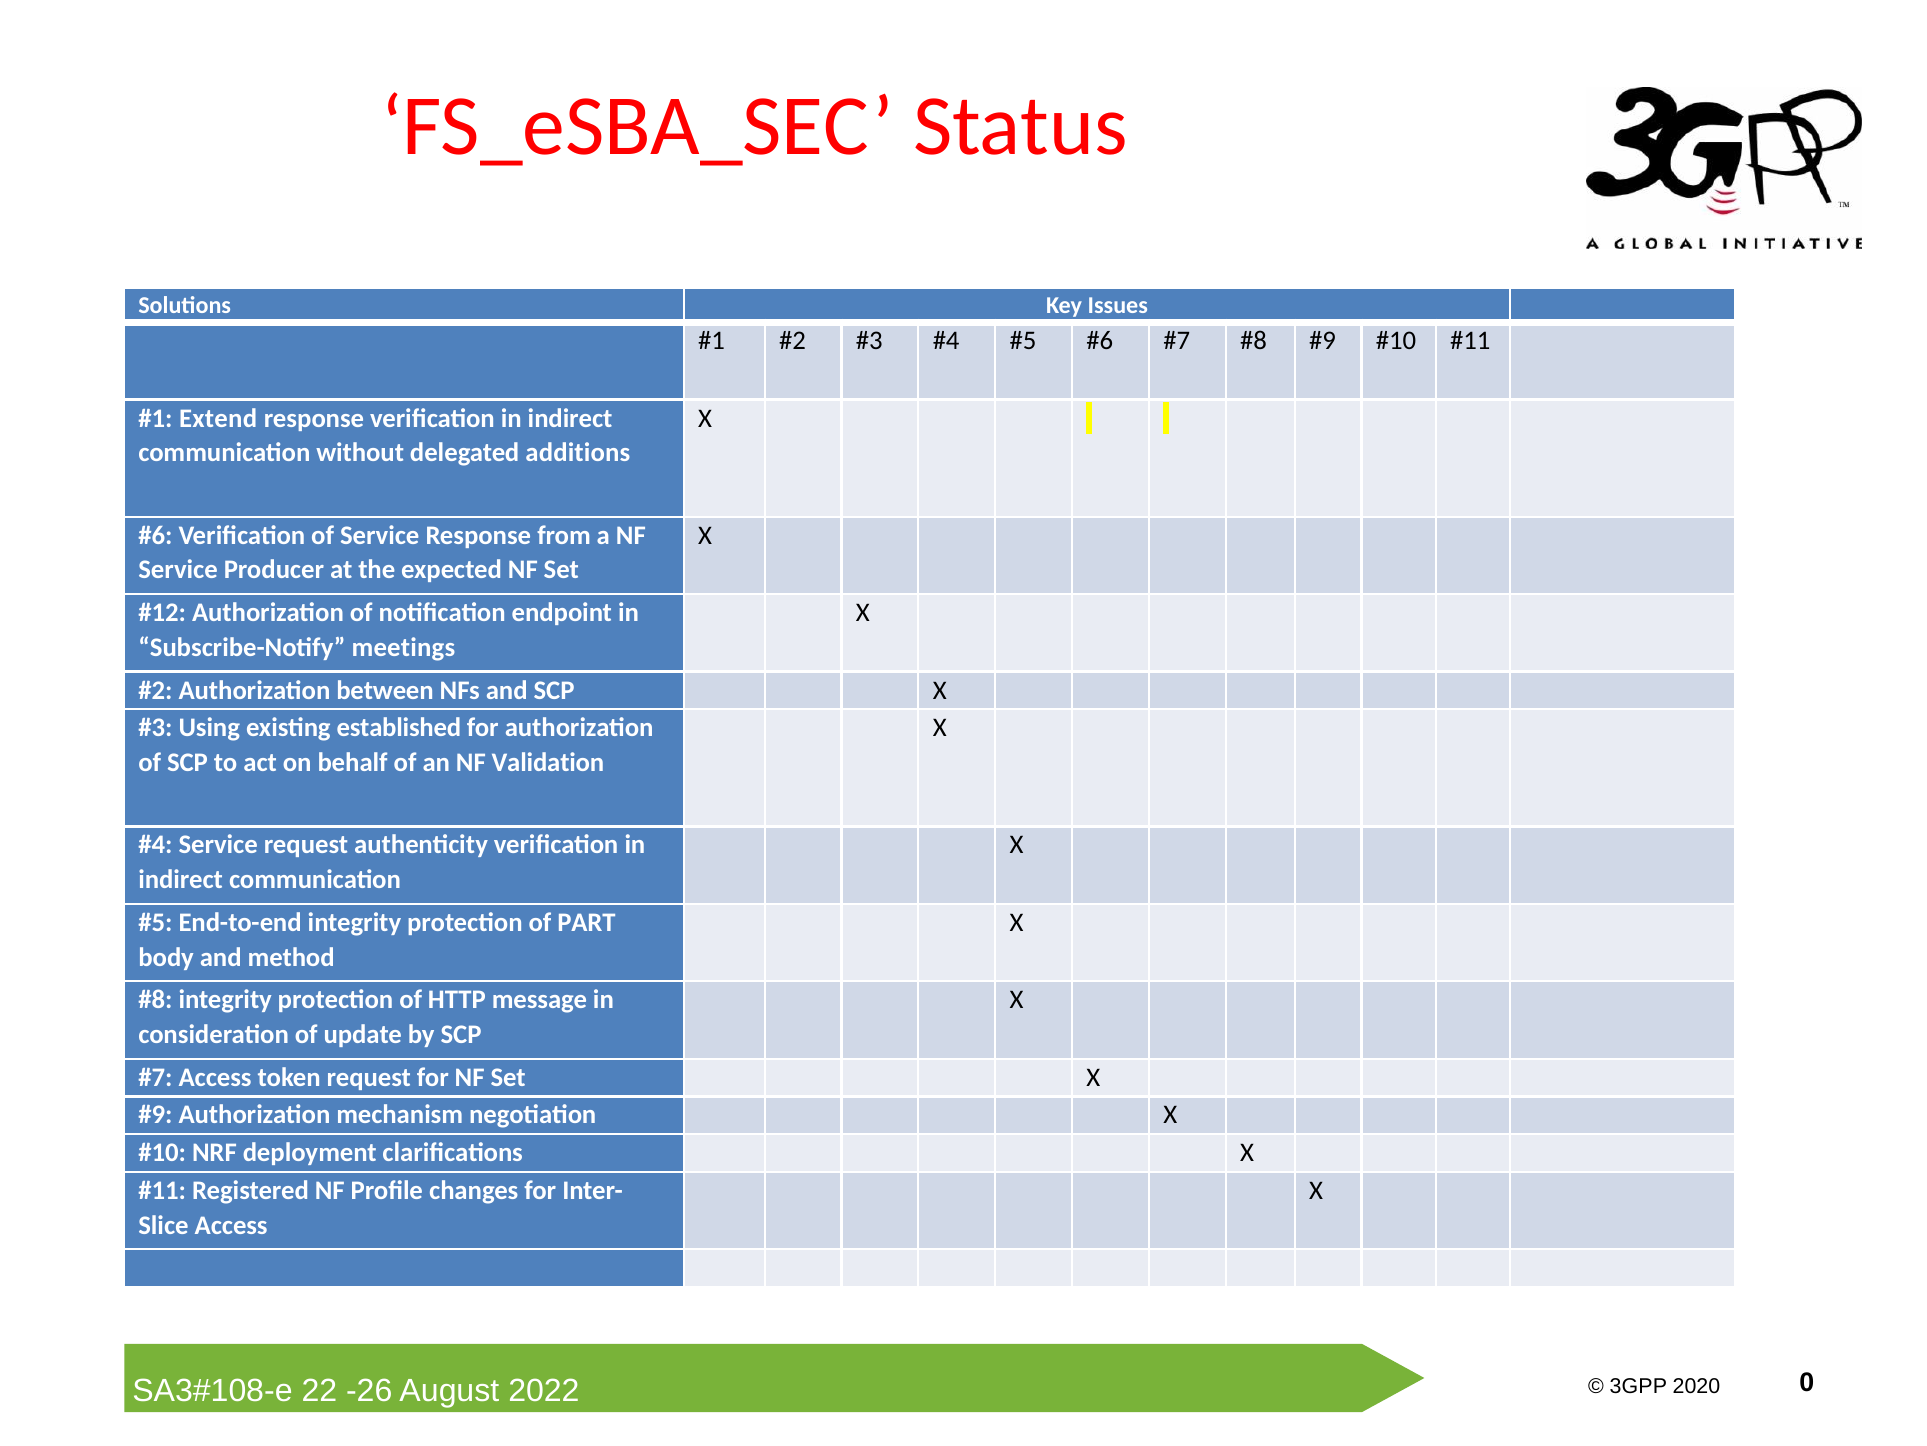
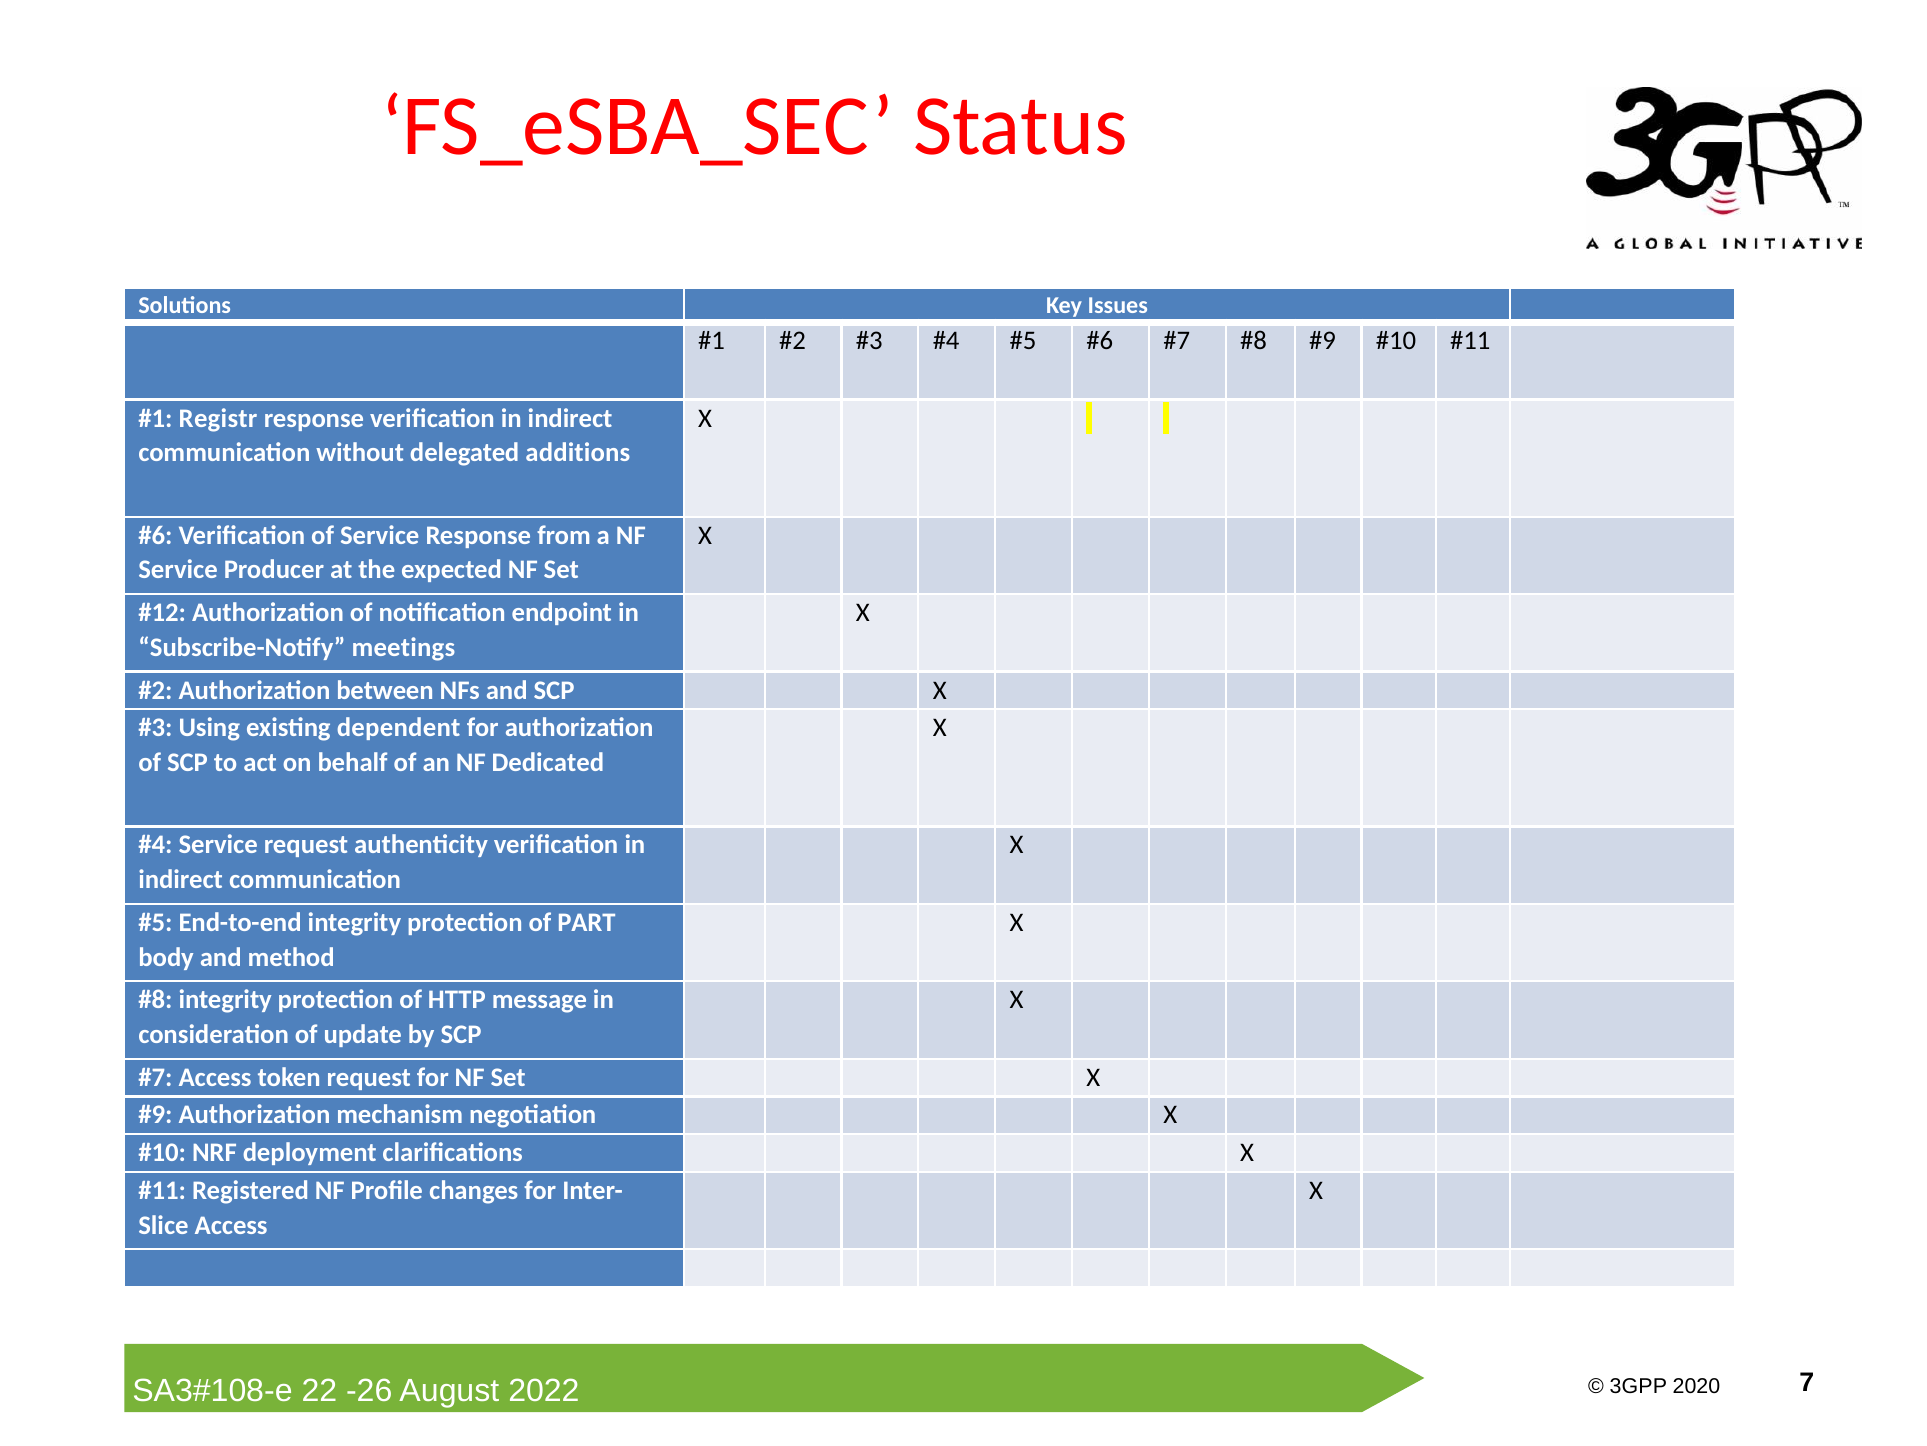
Extend: Extend -> Registr (218, 418)
established: established -> dependent (399, 728)
Validation: Validation -> Dedicated (548, 762)
0: 0 -> 7 (1807, 1382)
